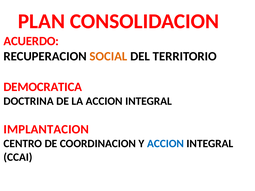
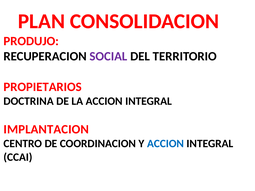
ACUERDO: ACUERDO -> PRODUJO (31, 41)
SOCIAL colour: orange -> purple (108, 56)
DEMOCRATICA: DEMOCRATICA -> PROPIETARIOS (43, 87)
